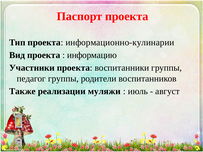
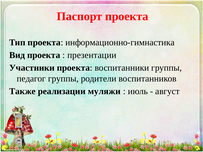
информационно-кулинарии: информационно-кулинарии -> информационно-гимнастика (120, 43)
информацию: информацию -> презентации (92, 55)
